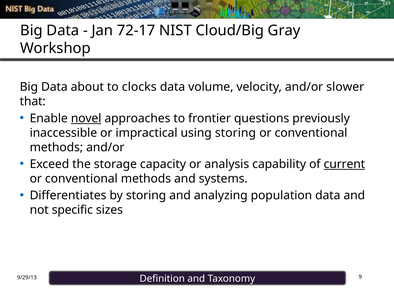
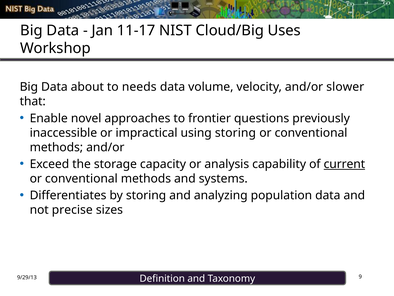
72-17: 72-17 -> 11-17 (136, 30)
Gray: Gray -> Uses (284, 30)
clocks: clocks -> needs (139, 87)
novel underline: present -> none (86, 118)
specific: specific -> precise (72, 210)
